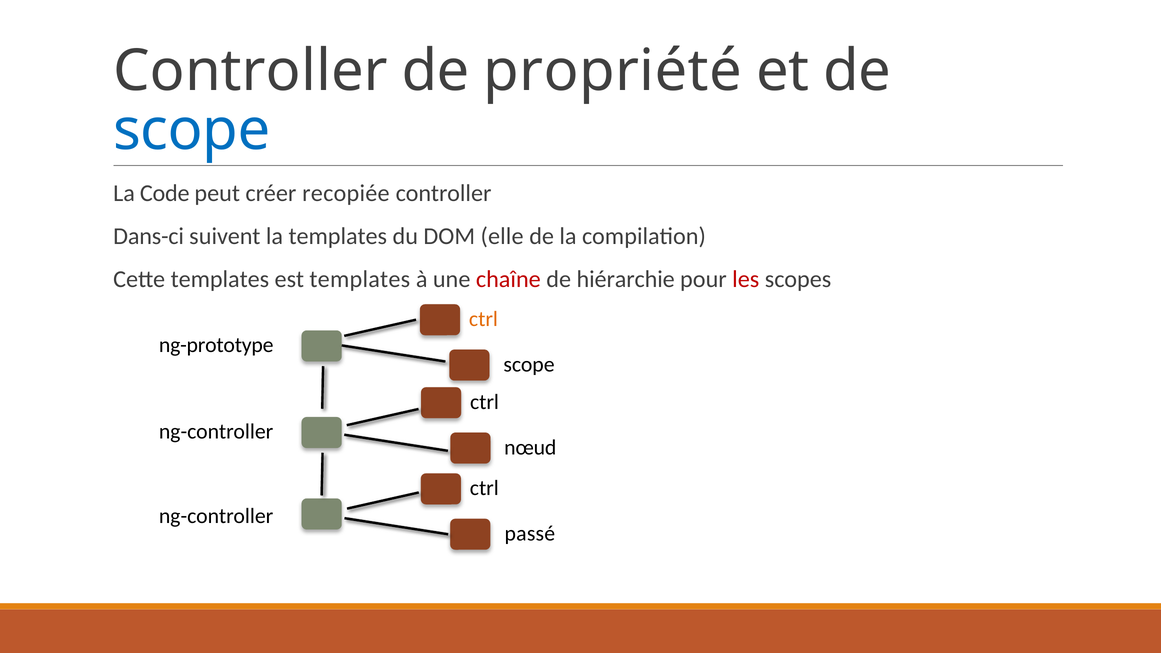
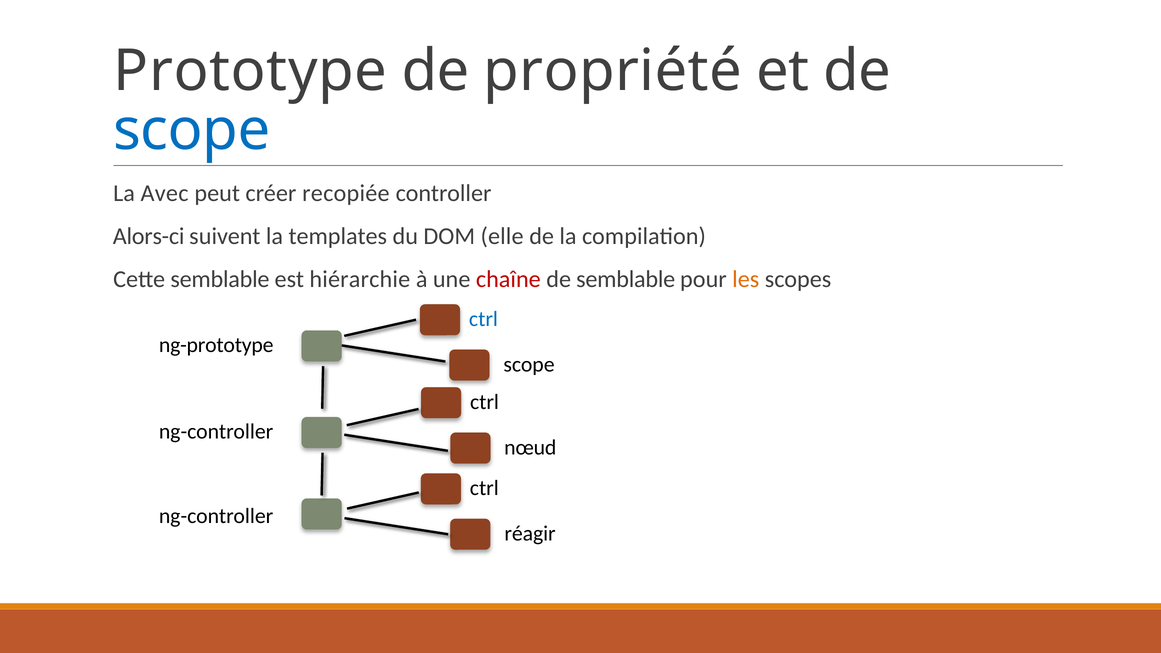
Controller: Controller -> Prototype (250, 71)
Code: Code -> Avec (165, 193)
Dans-ci: Dans-ci -> Alors-ci (149, 236)
Cette templates: templates -> semblable (220, 279)
est templates: templates -> hiérarchie (360, 279)
de hiérarchie: hiérarchie -> semblable (626, 279)
les colour: red -> orange (746, 279)
ctrl colour: orange -> blue (483, 319)
passé: passé -> réagir (530, 534)
